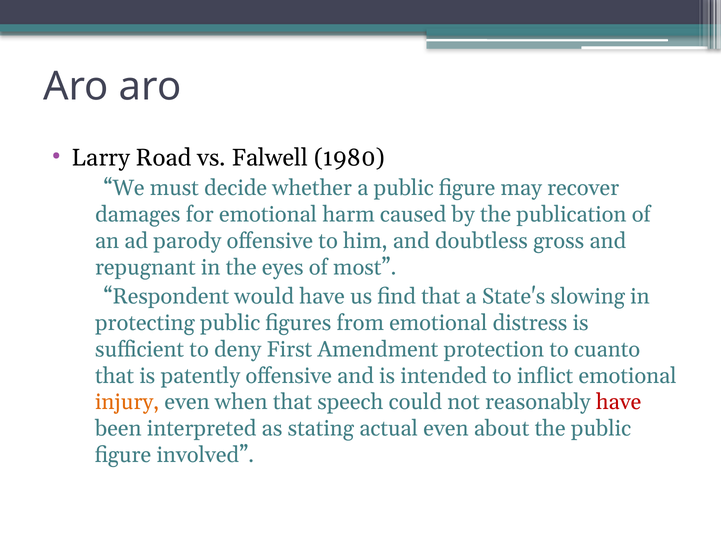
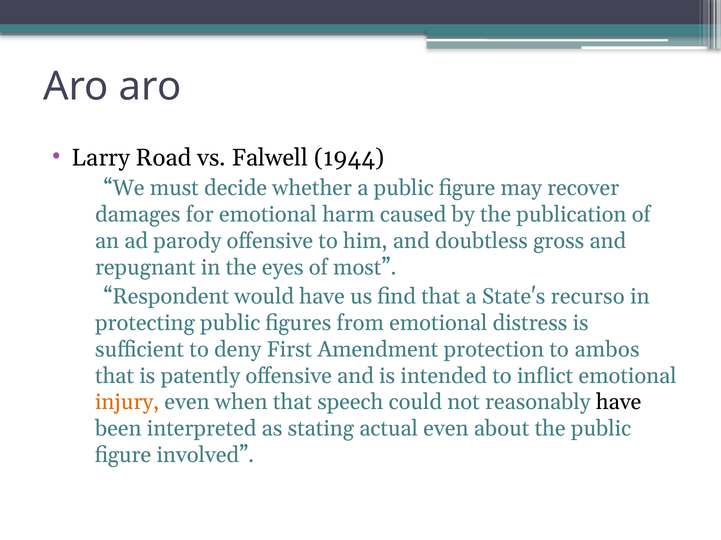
1980: 1980 -> 1944 (349, 158)
slowing: slowing -> recurso (588, 297)
cuanto: cuanto -> ambos (607, 350)
have colour: red -> black (619, 403)
